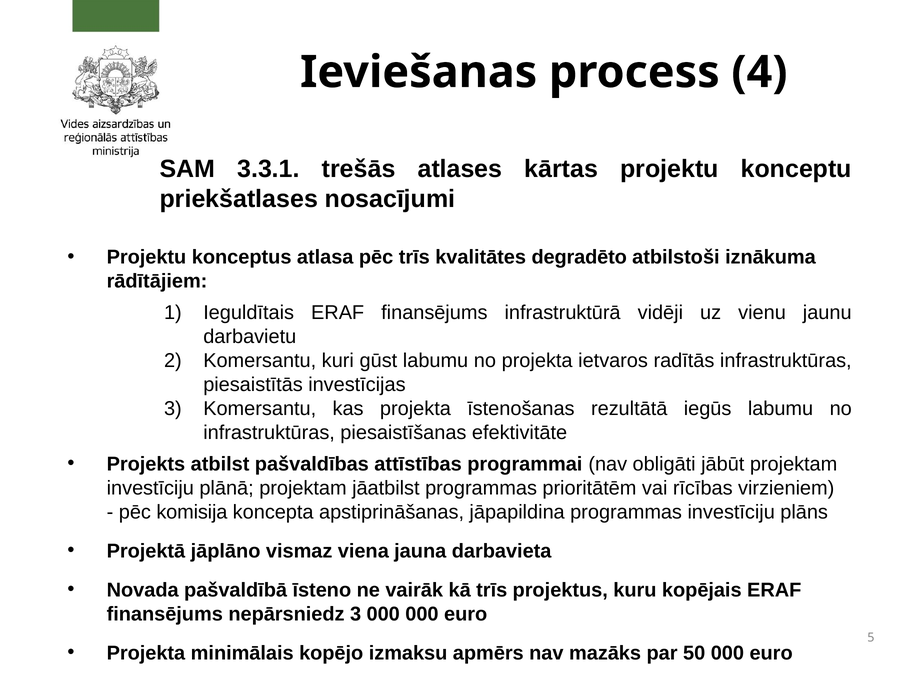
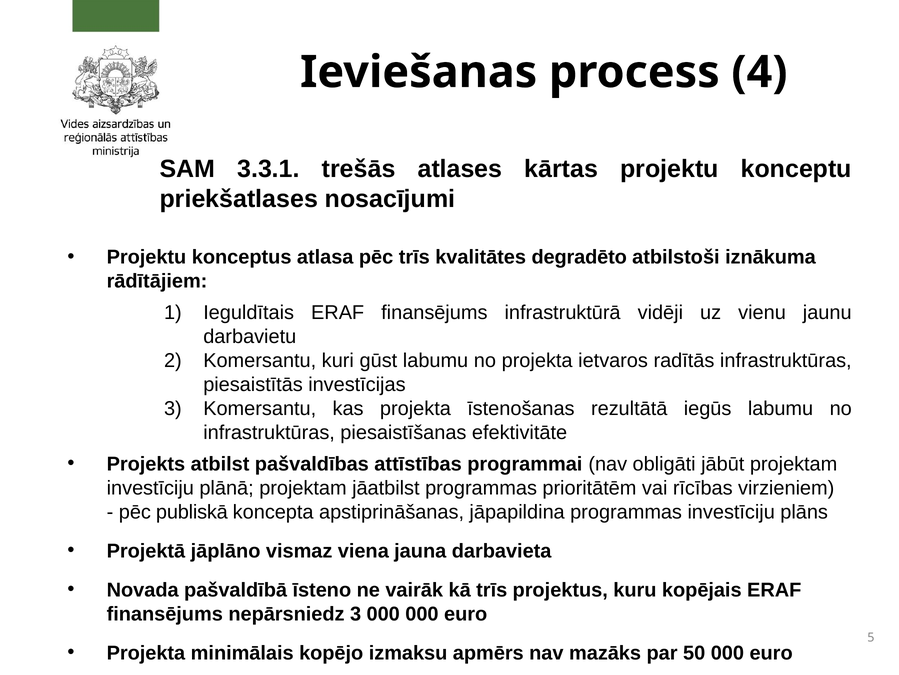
komisija: komisija -> publiskā (192, 511)
